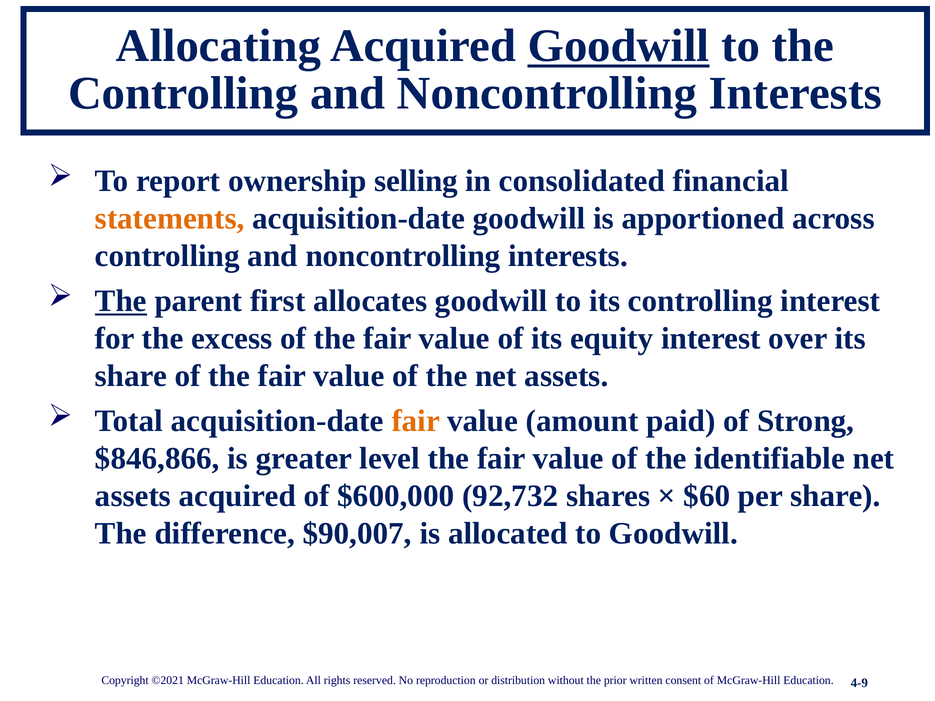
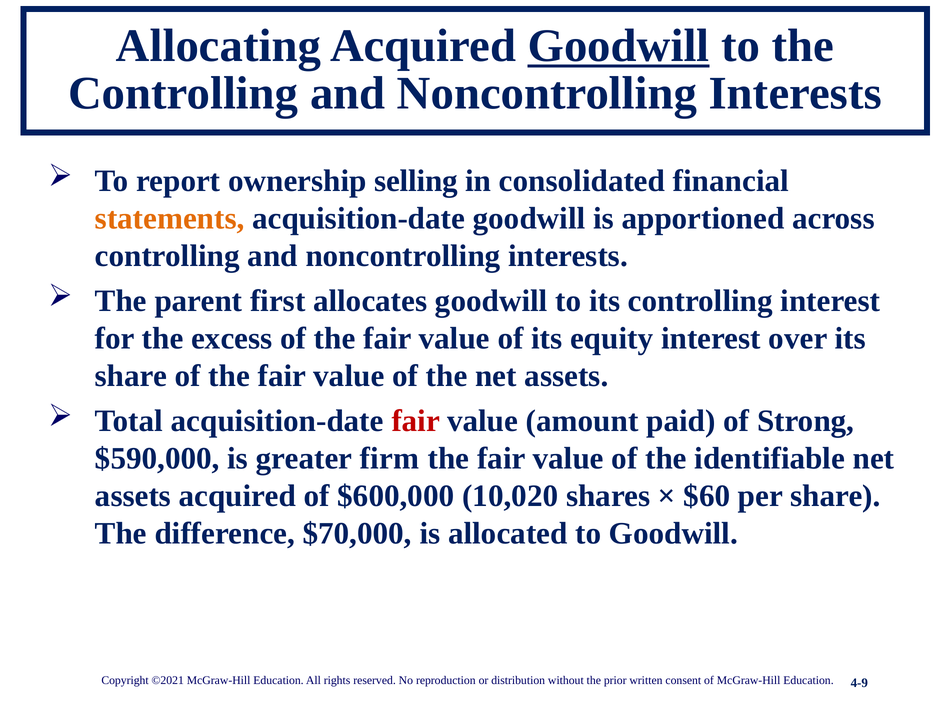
The underline: present -> none (121, 301)
fair colour: orange -> red (416, 421)
$846,866: $846,866 -> $590,000 (157, 459)
level: level -> firm (390, 459)
92,732: 92,732 -> 10,020 (510, 496)
$90,007: $90,007 -> $70,000 (357, 533)
